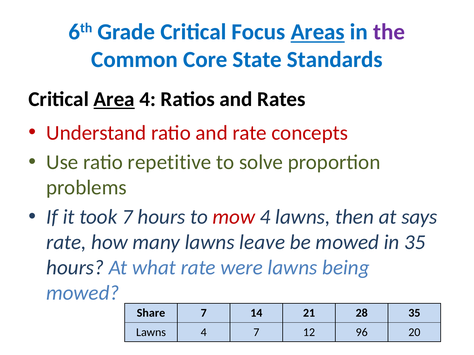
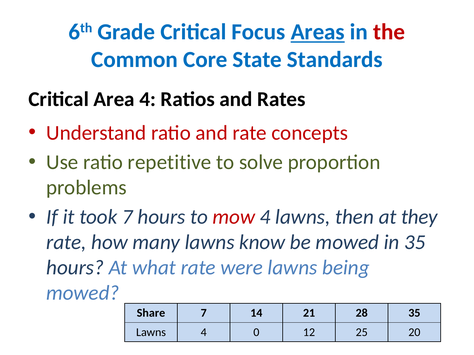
the colour: purple -> red (389, 32)
Area underline: present -> none (114, 99)
says: says -> they (419, 217)
leave: leave -> know (262, 243)
4 7: 7 -> 0 (256, 333)
96: 96 -> 25 (362, 333)
